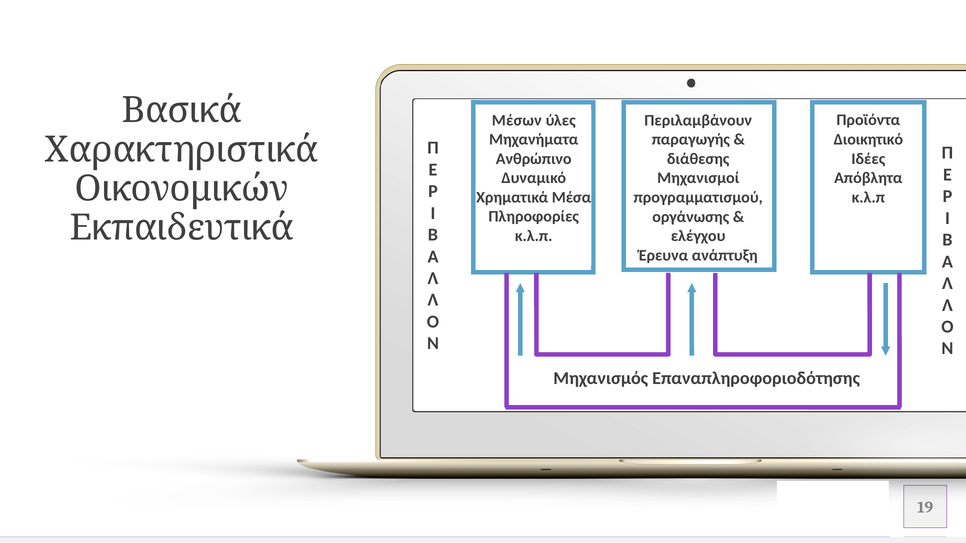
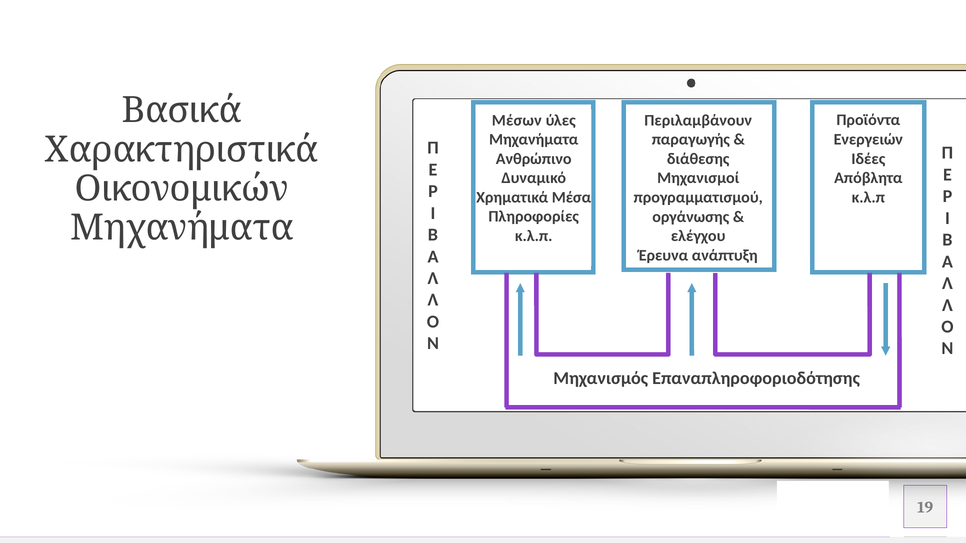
Διοικητικό: Διοικητικό -> Ενεργειών (868, 140)
Εκπαιδευτικά: Εκπαιδευτικά -> Μηχανήματα (182, 228)
